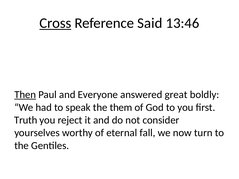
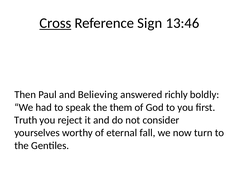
Said: Said -> Sign (150, 23)
Then underline: present -> none (25, 95)
Everyone: Everyone -> Believing (98, 95)
great: great -> richly (176, 95)
